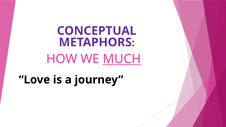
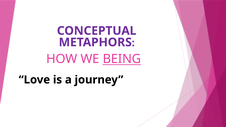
MUCH: MUCH -> BEING (122, 59)
